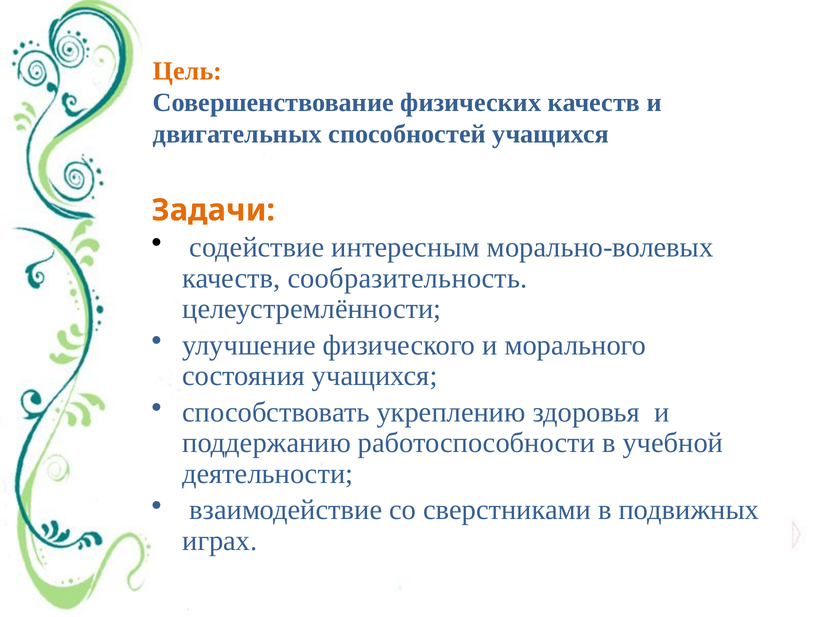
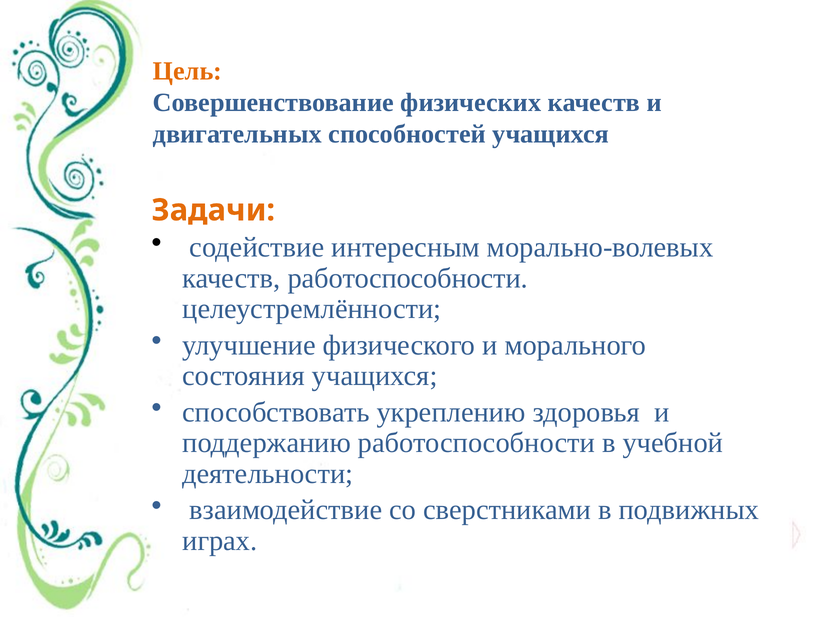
качеств сообразительность: сообразительность -> работоспособности (408, 278)
